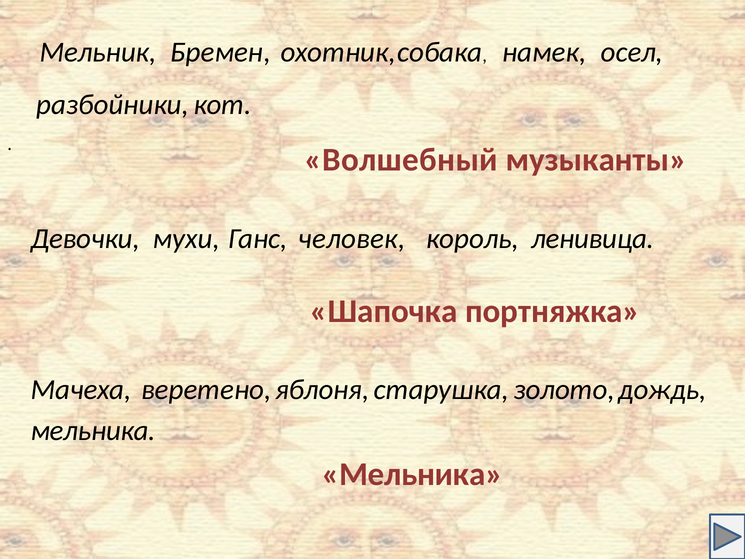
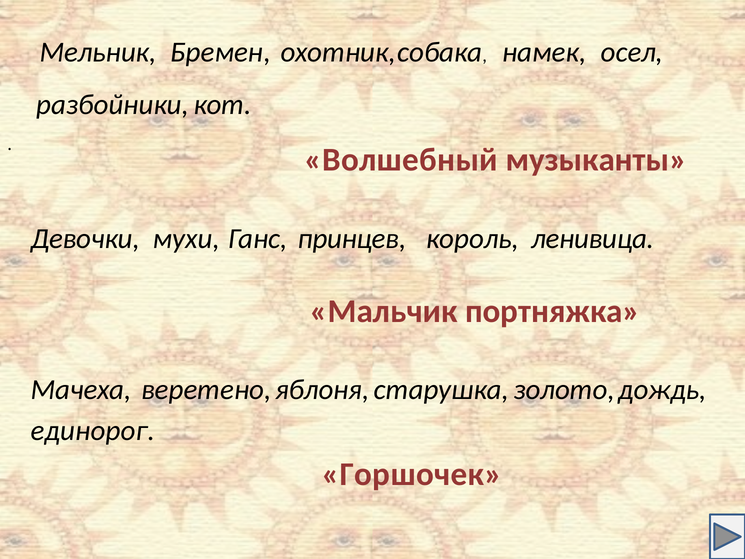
человек: человек -> принцев (352, 238)
Шапочка: Шапочка -> Мальчик (384, 311)
мельника: мельника -> единорог (93, 430)
Мельника: Мельника -> Горшочек (412, 474)
